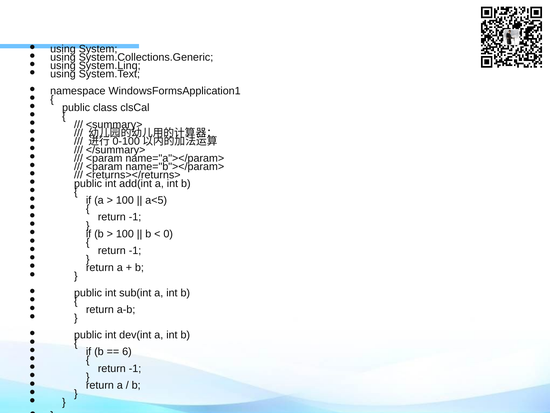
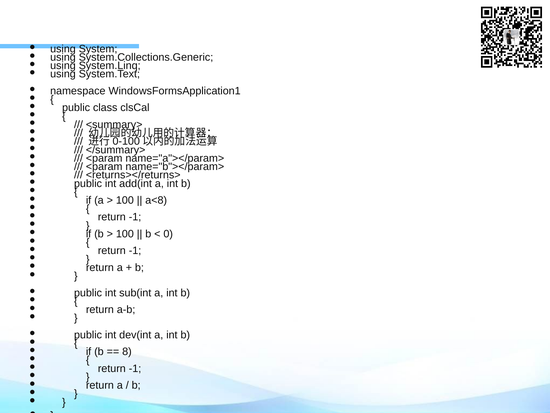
a<5: a<5 -> a<8 (156, 200)
6: 6 -> 8 (127, 351)
